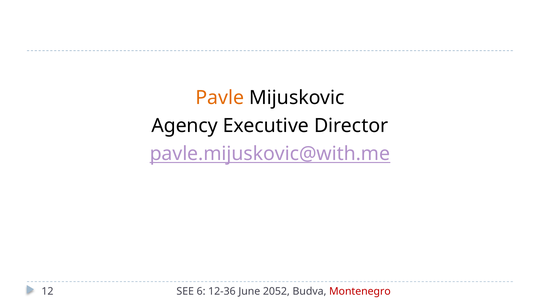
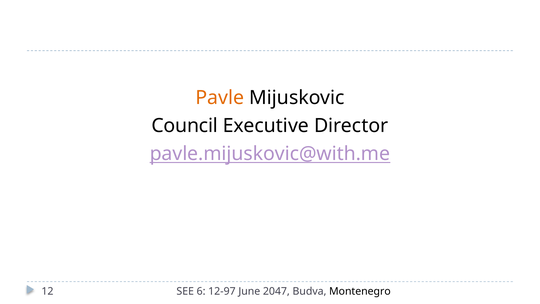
Agency: Agency -> Council (185, 126)
12-36: 12-36 -> 12-97 (222, 291)
2052: 2052 -> 2047 (276, 291)
Montenegro colour: red -> black (360, 291)
